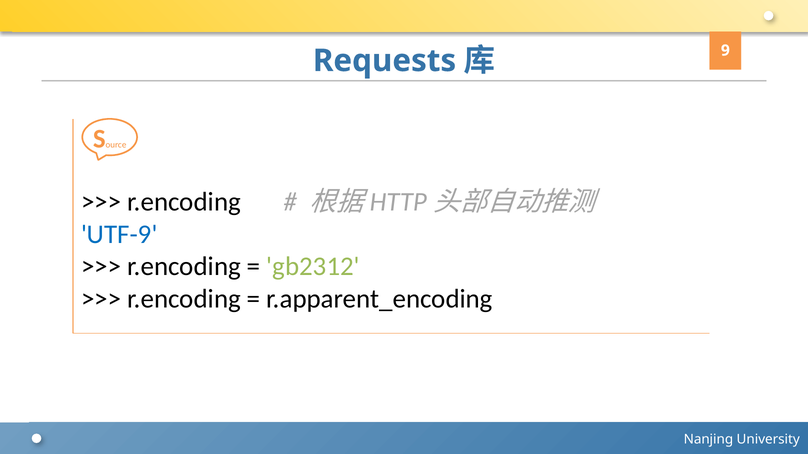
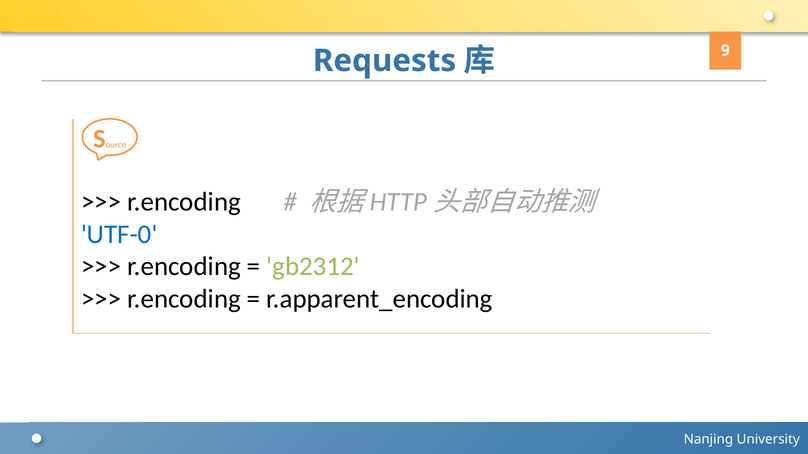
UTF-9: UTF-9 -> UTF-0 (119, 235)
